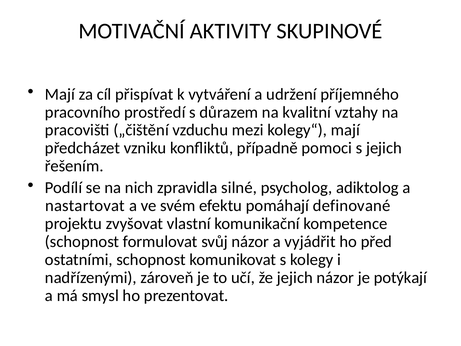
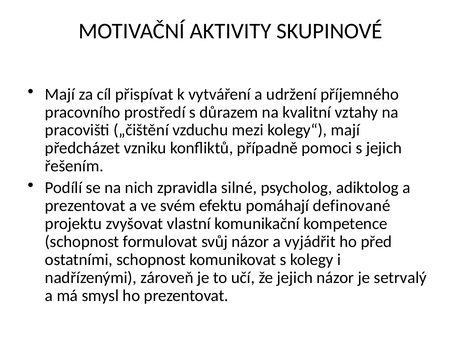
nastartovat: nastartovat -> prezentovat (85, 206)
potýkají: potýkají -> setrvalý (400, 277)
